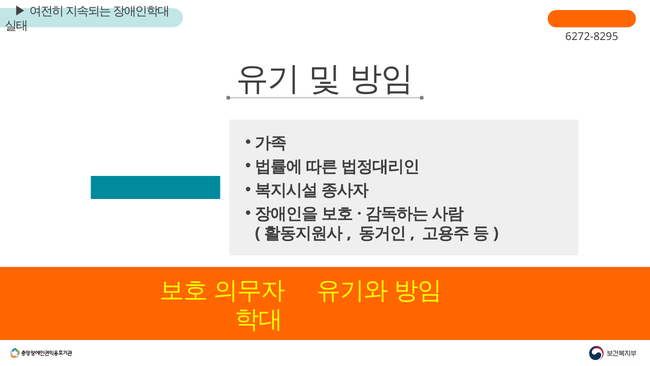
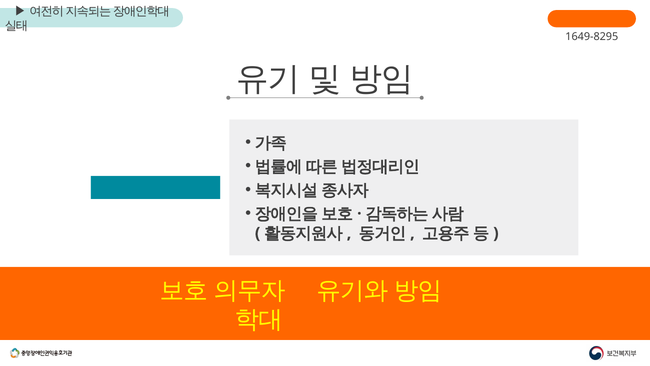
6272-8295: 6272-8295 -> 1649-8295 (592, 36)
